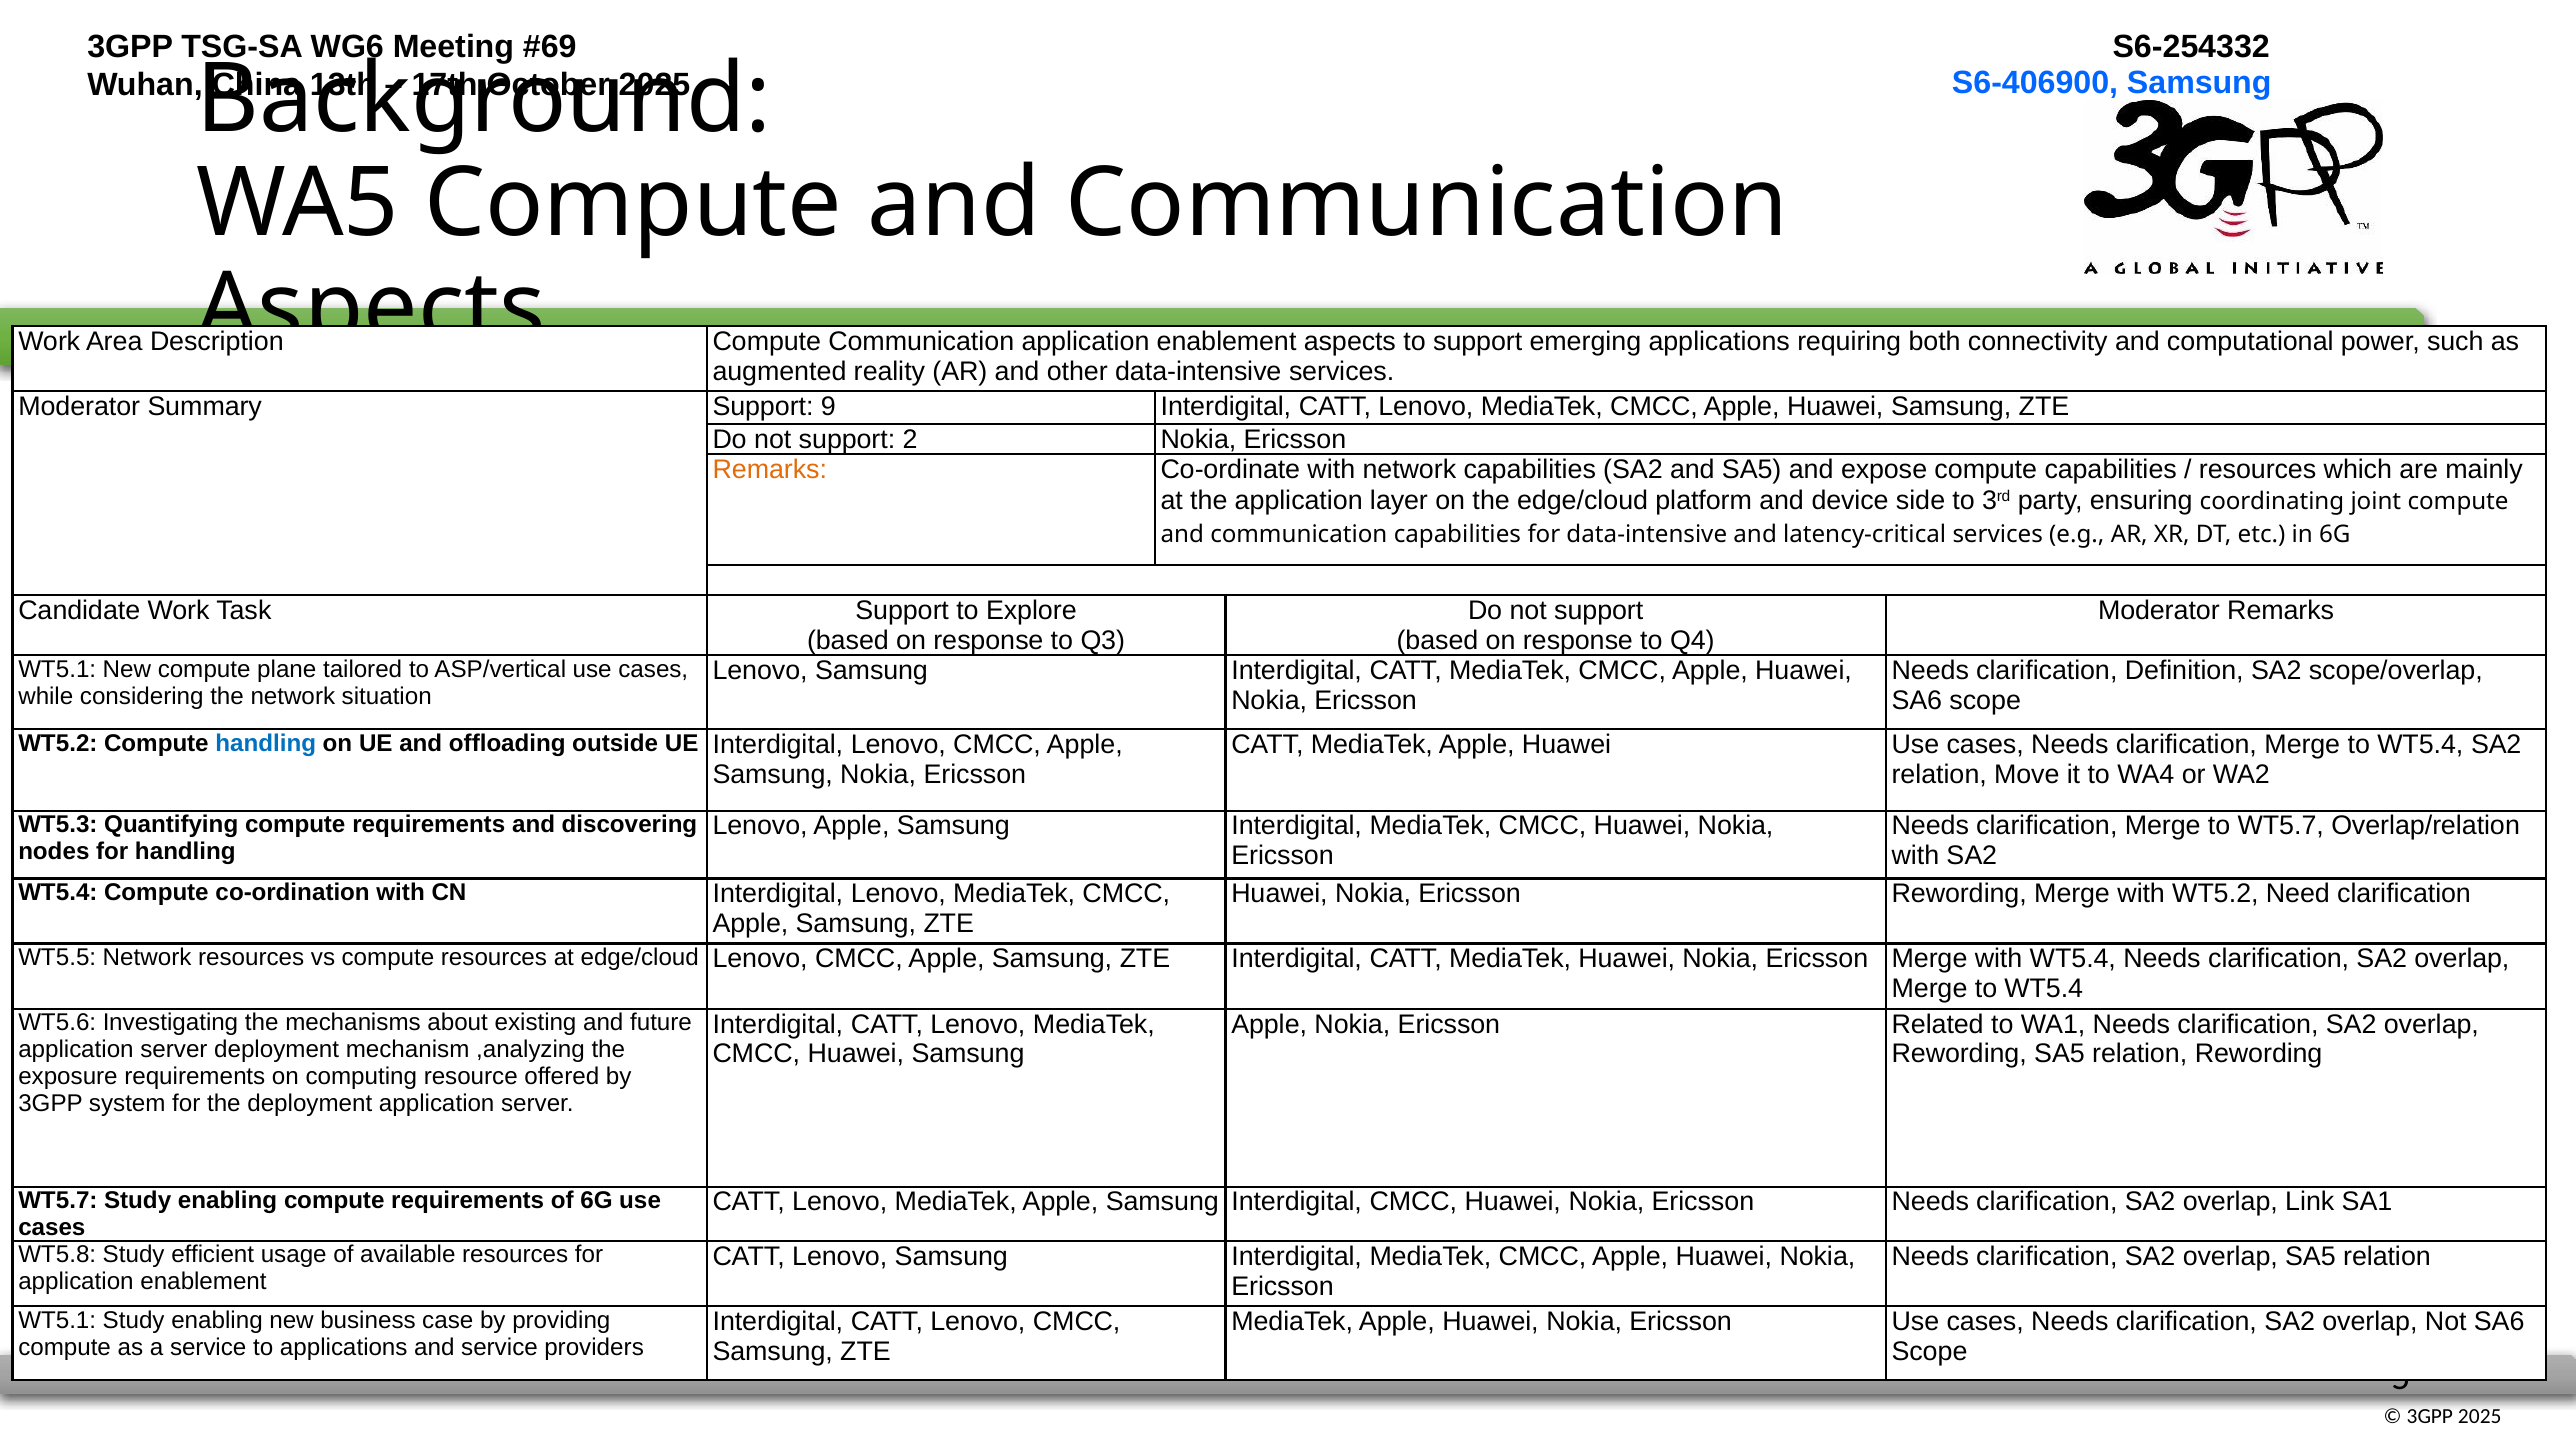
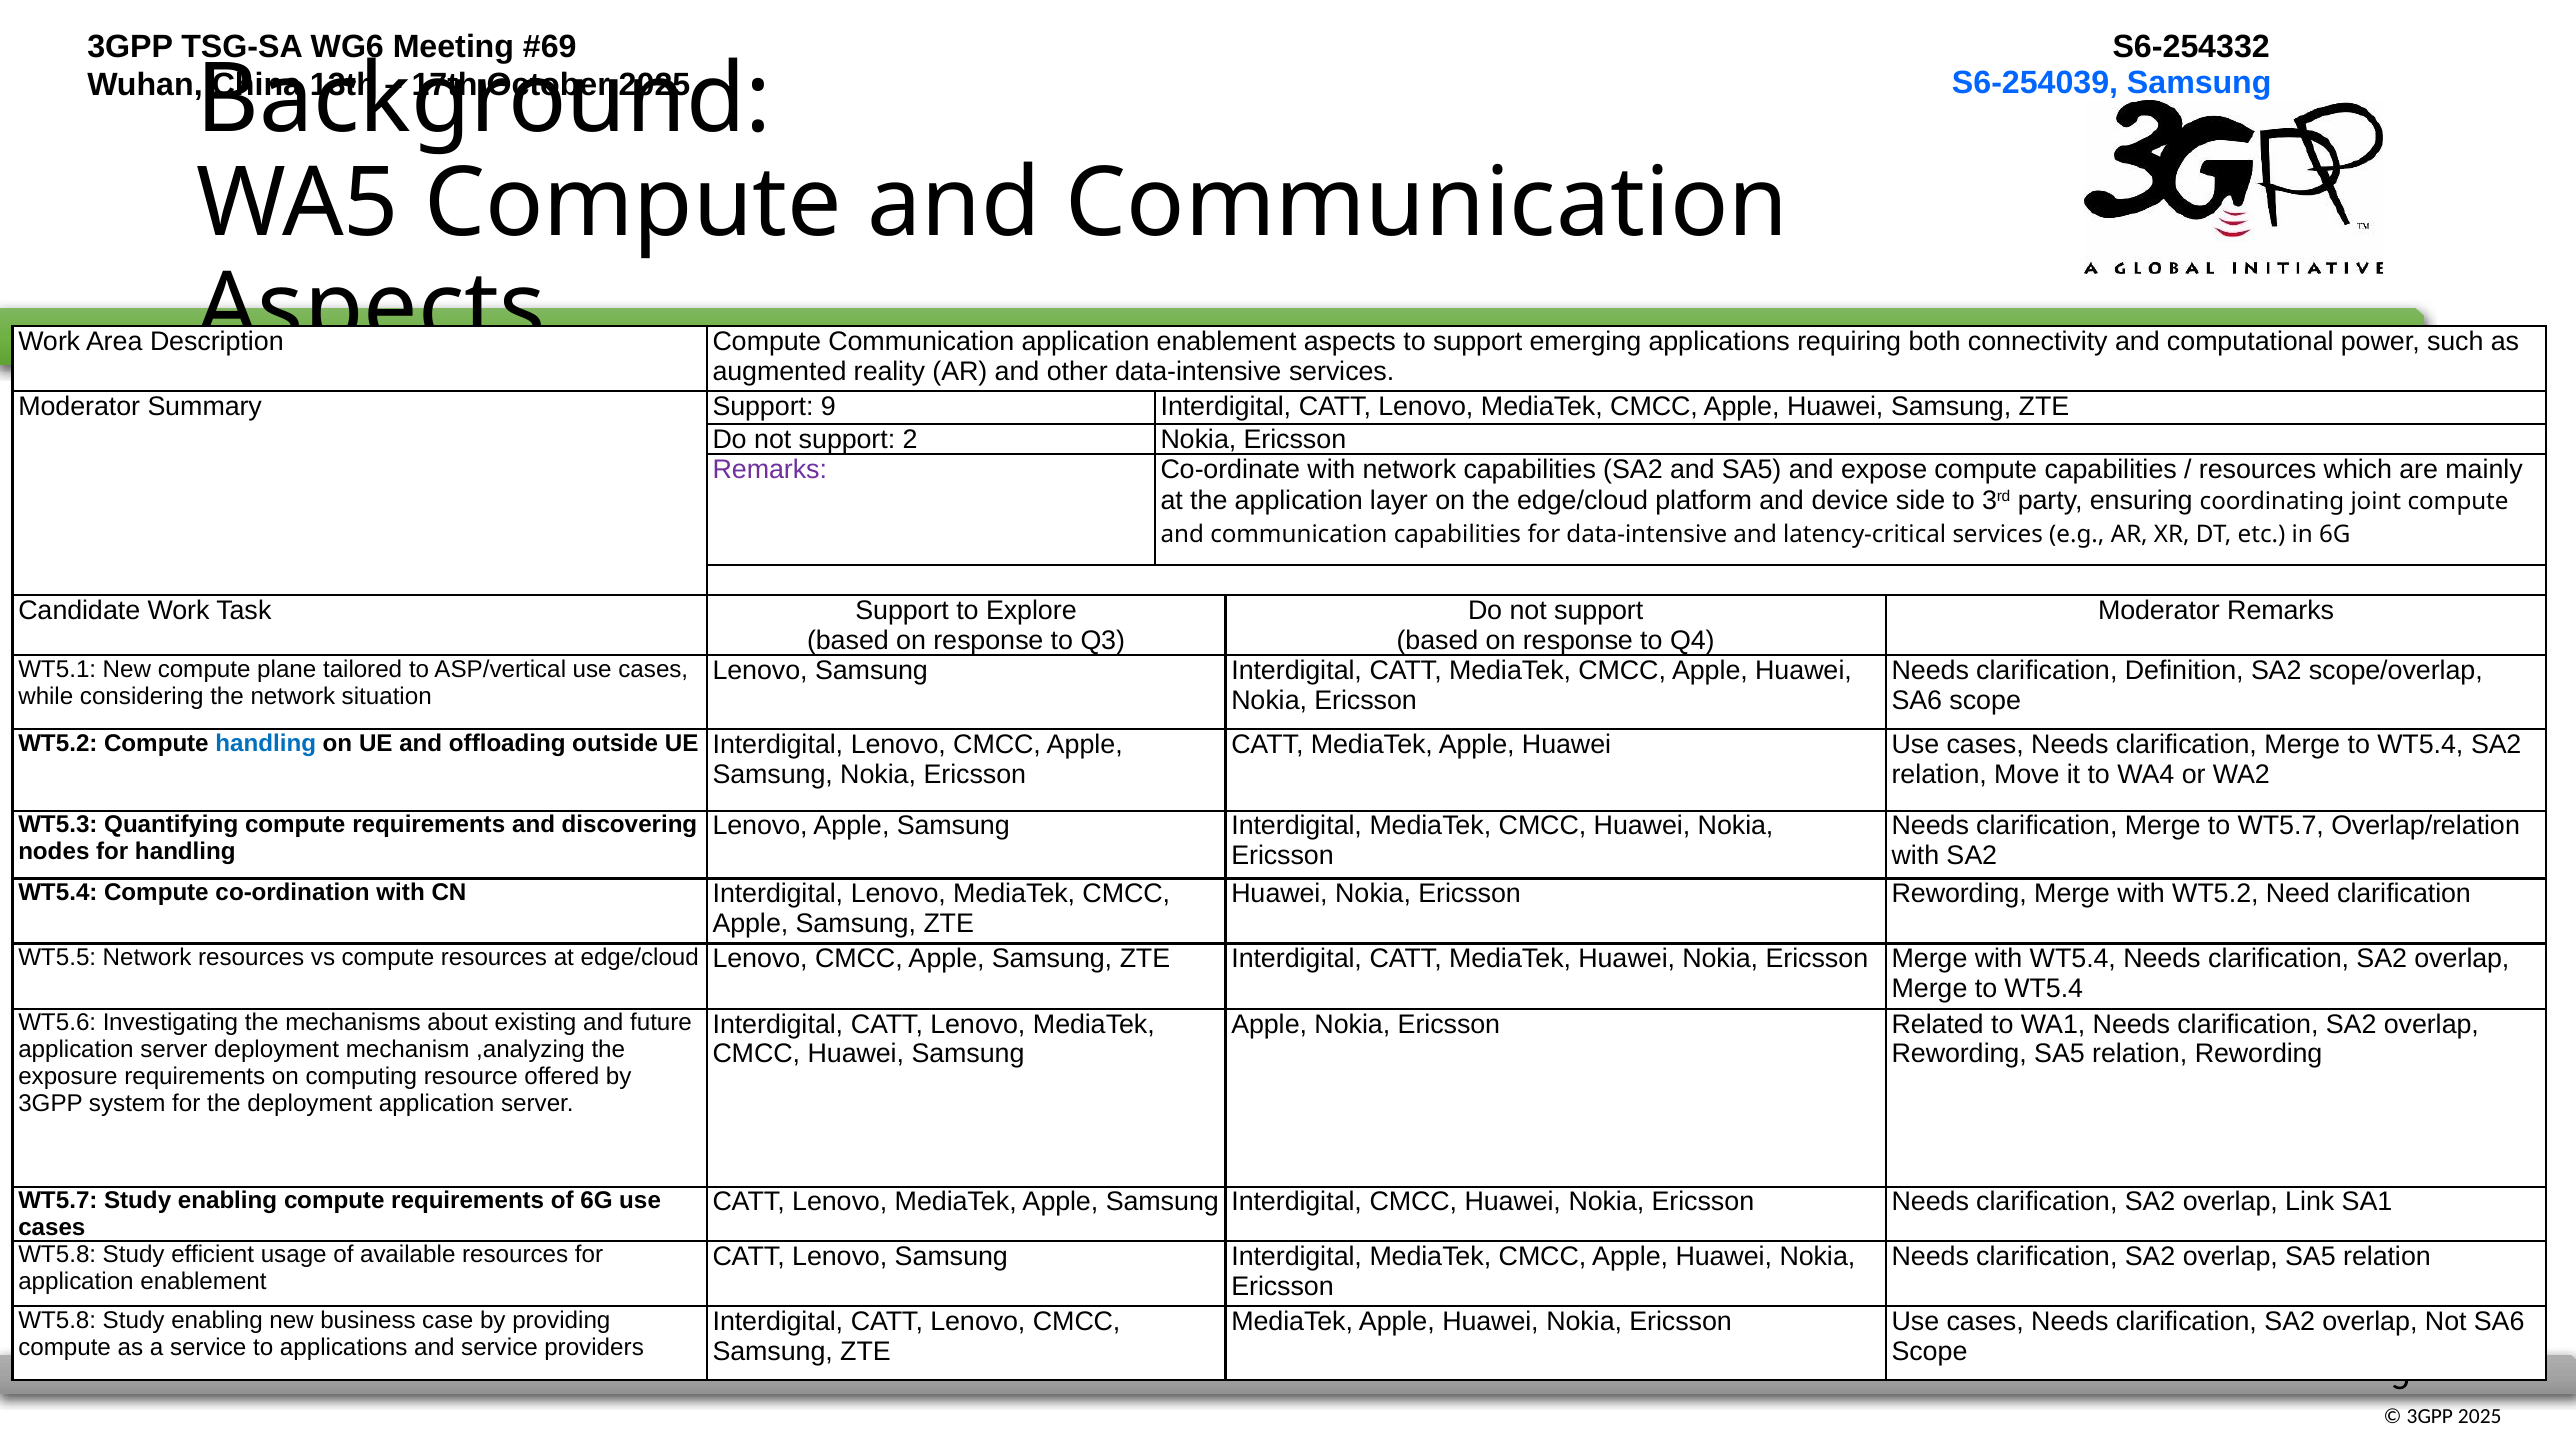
S6-406900: S6-406900 -> S6-254039 (2035, 83)
Remarks colour: orange -> purple (770, 469)
WT5.1: WT5.1 -> WT5.8 (57, 1320)
